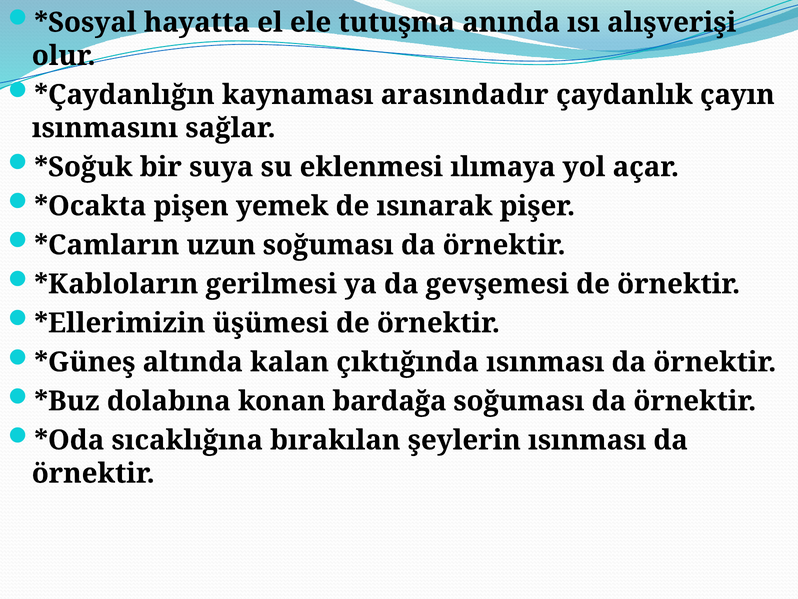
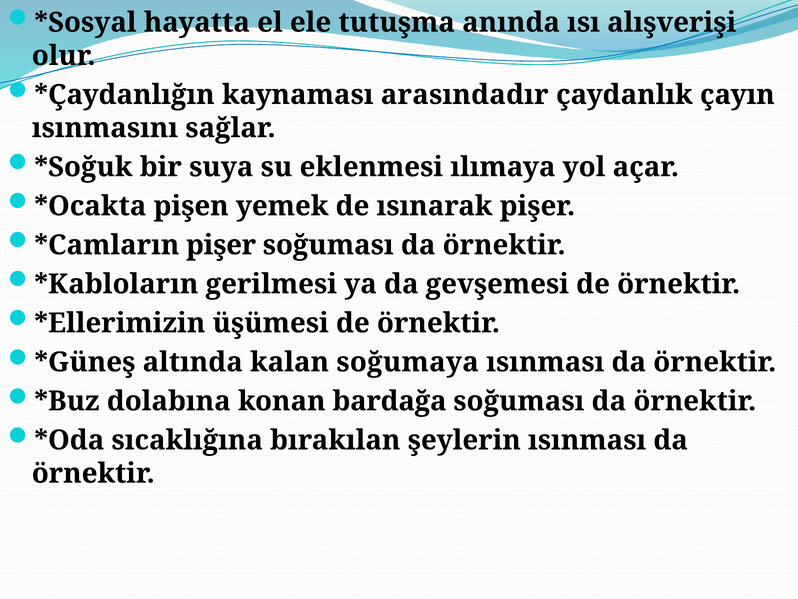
uzun: uzun -> pişer (221, 245)
çıktığında: çıktığında -> soğumaya (408, 362)
